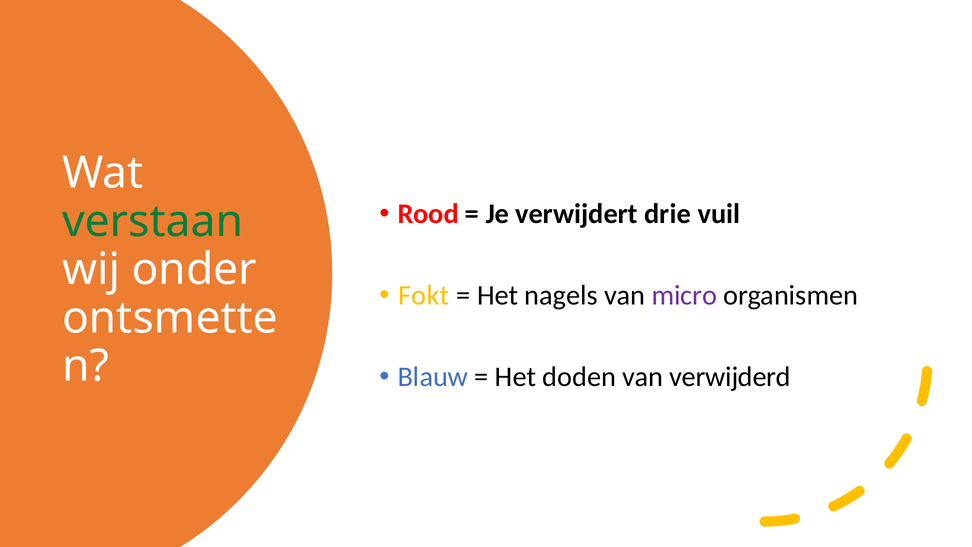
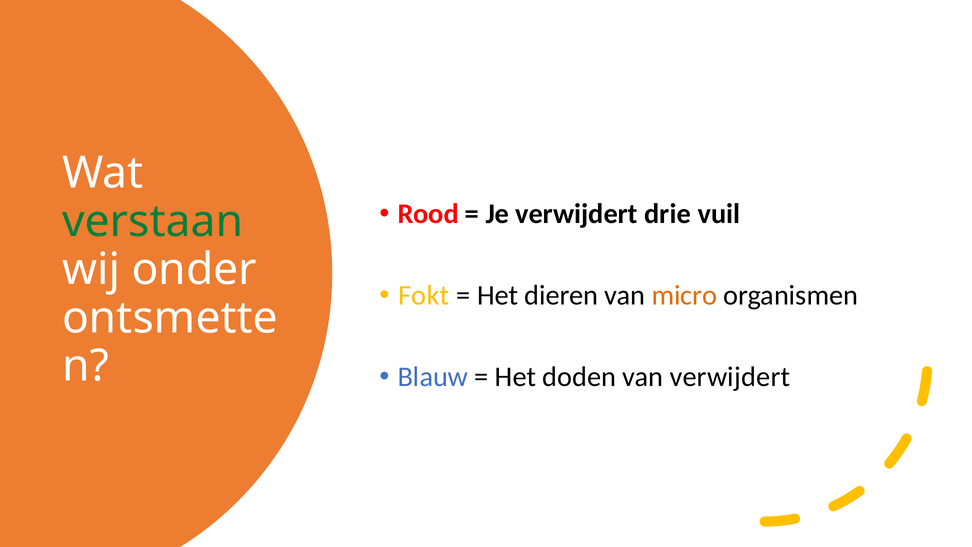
nagels: nagels -> dieren (561, 295)
micro colour: purple -> orange (684, 295)
van verwijderd: verwijderd -> verwijdert (730, 377)
